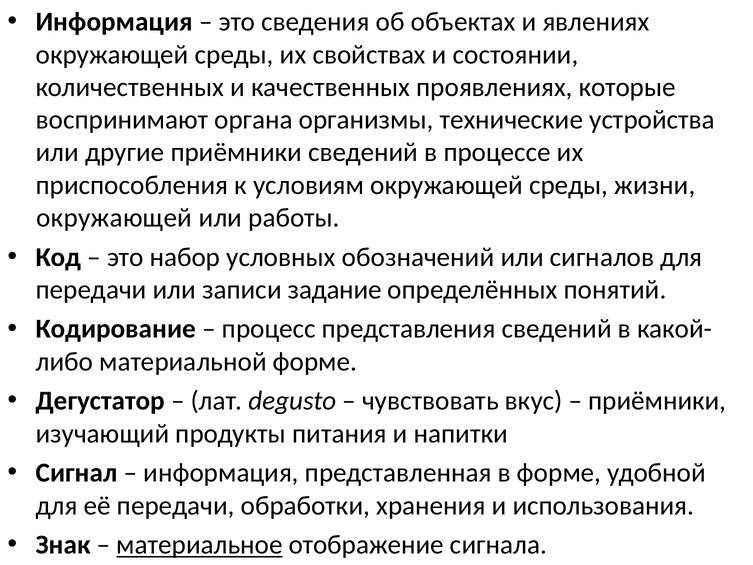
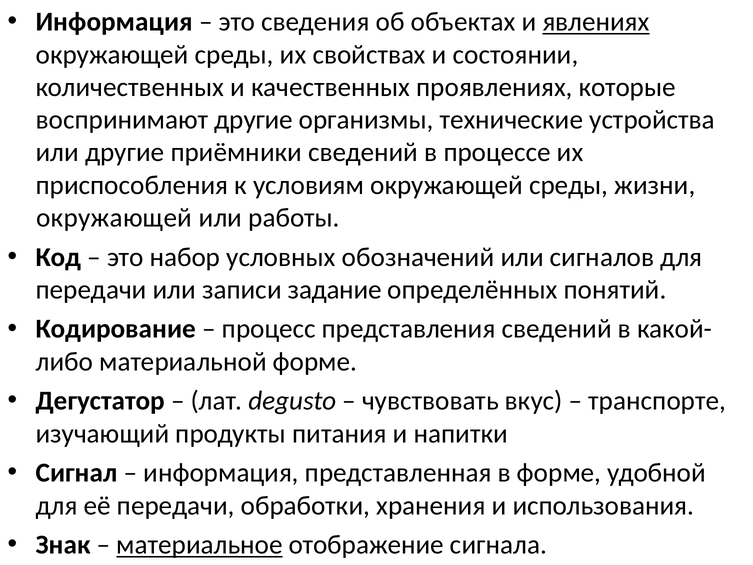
явлениях underline: none -> present (596, 22)
воспринимают органа: органа -> другие (254, 120)
приёмники: приёмники -> транспорте (657, 401)
